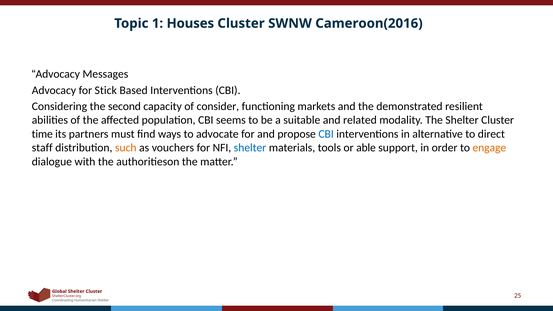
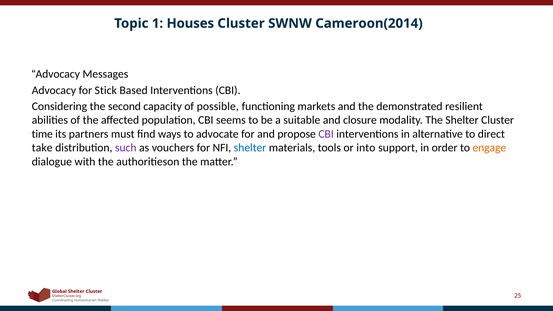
Cameroon(2016: Cameroon(2016 -> Cameroon(2014 (369, 23)
consider: consider -> possible (218, 106)
related: related -> closure (360, 120)
CBI colour: blue -> purple (326, 134)
staff: staff -> take (42, 148)
such colour: orange -> purple (126, 148)
able: able -> into (366, 148)
